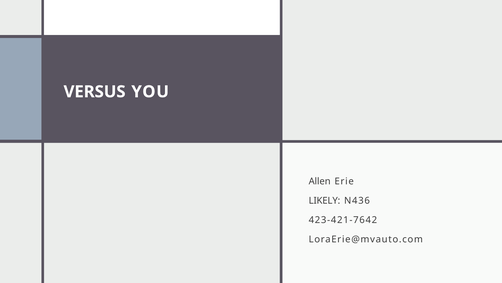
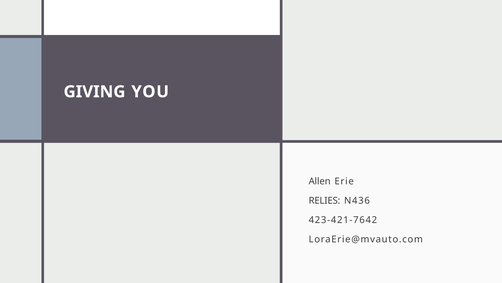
VERSUS: VERSUS -> GIVING (95, 92)
LIKELY: LIKELY -> RELIES (324, 200)
